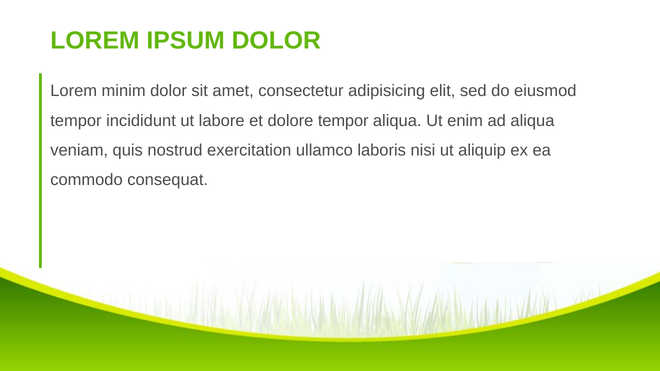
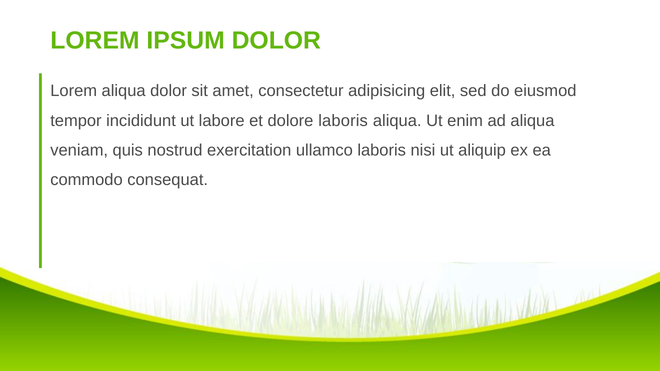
Lorem minim: minim -> aliqua (124, 91)
dolore tempor: tempor -> laboris (343, 121)
